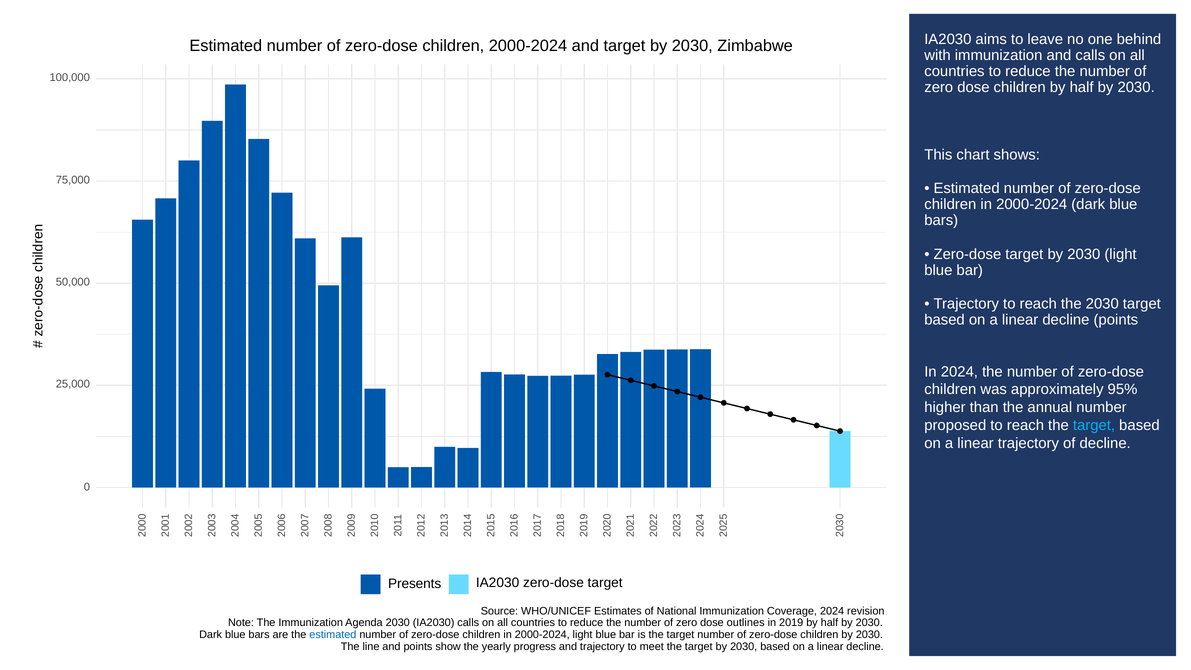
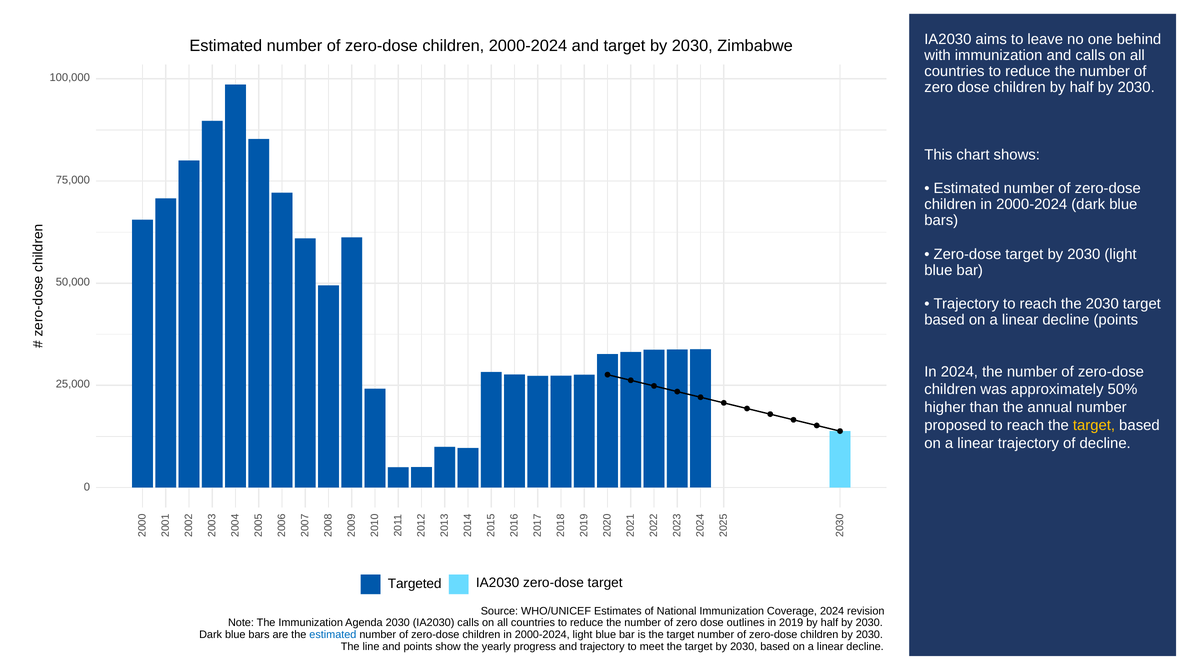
95%: 95% -> 50% (1123, 390)
target colour: light blue -> yellow (1094, 425)
Presents: Presents -> Targeted (415, 584)
